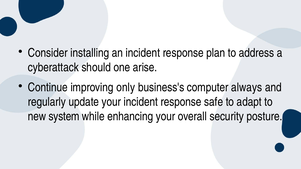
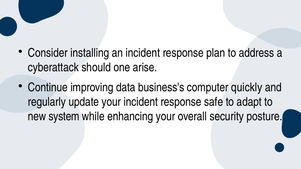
only: only -> data (126, 88)
always: always -> quickly (247, 88)
